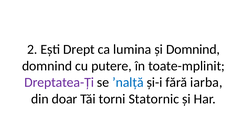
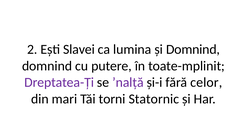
Drept: Drept -> Slavei (79, 49)
ʼnalță colour: blue -> purple (128, 82)
iarba: iarba -> celor (206, 82)
doar: doar -> mari (64, 99)
